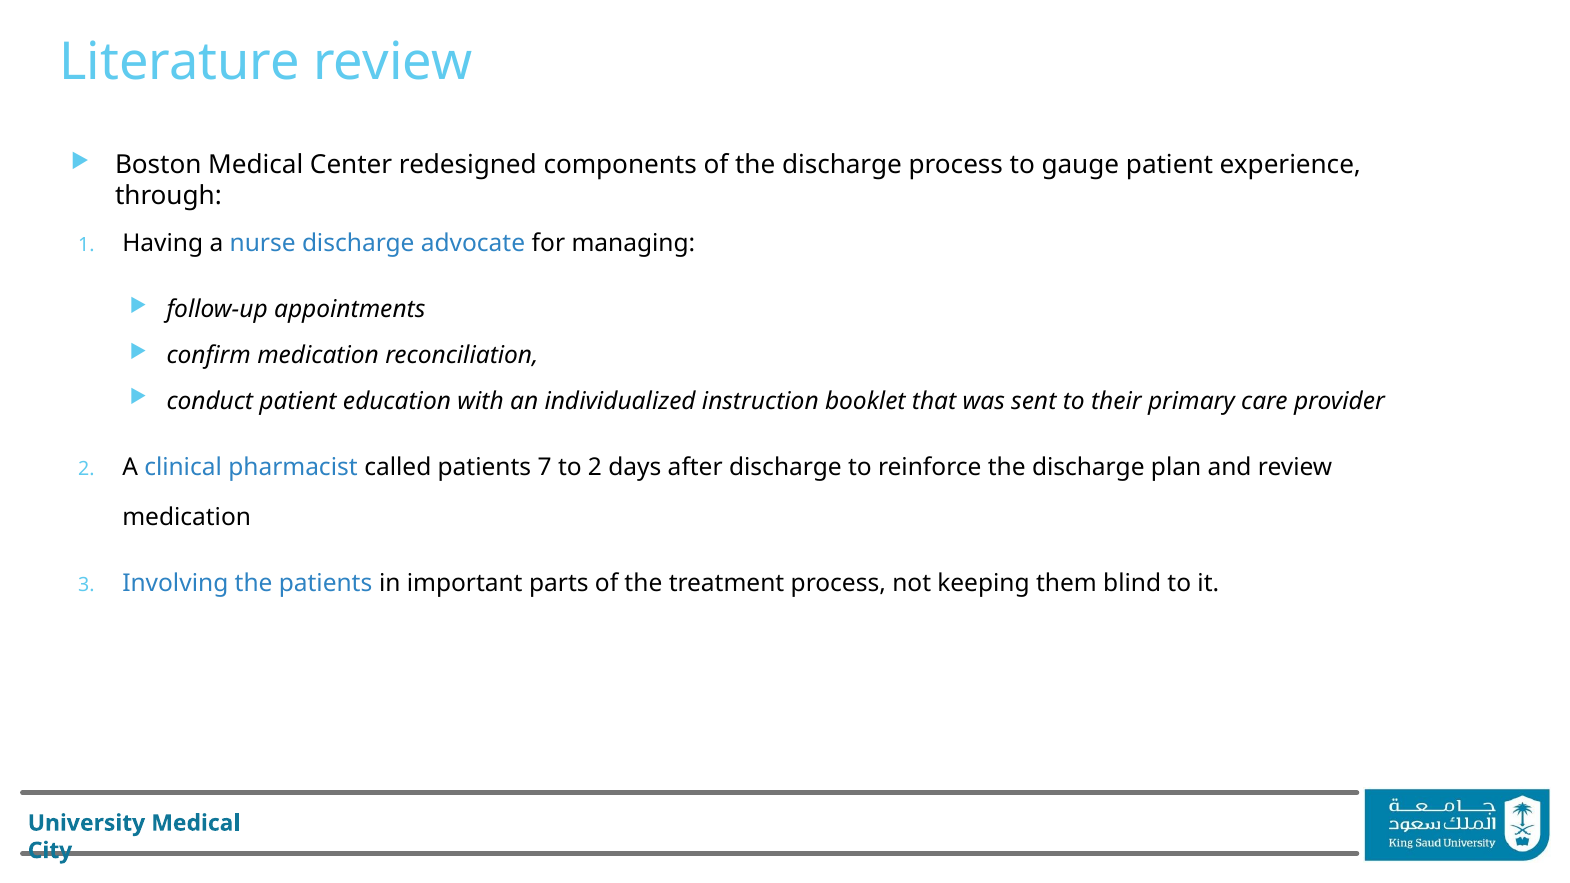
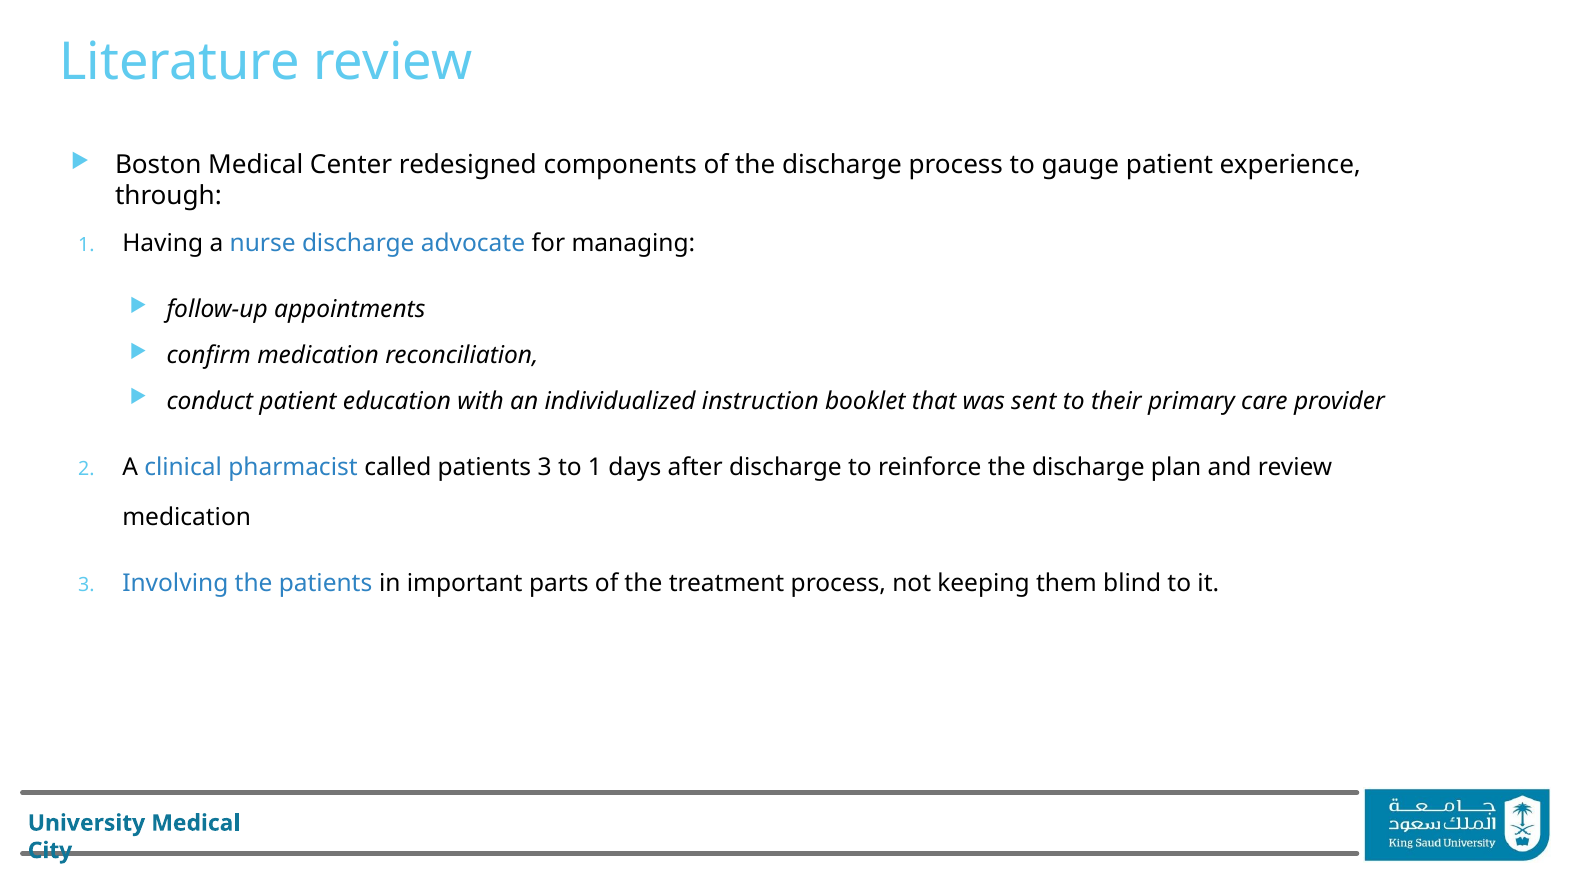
patients 7: 7 -> 3 (545, 467)
to 2: 2 -> 1 (595, 467)
